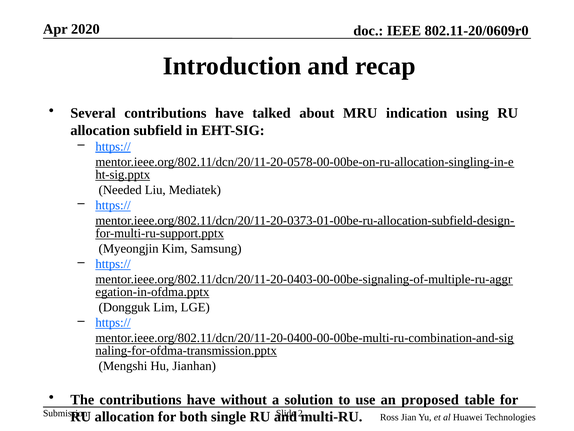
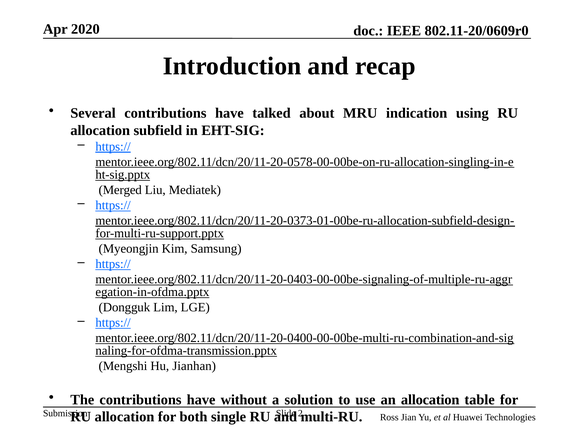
Needed: Needed -> Merged (120, 190)
an proposed: proposed -> allocation (430, 399)
